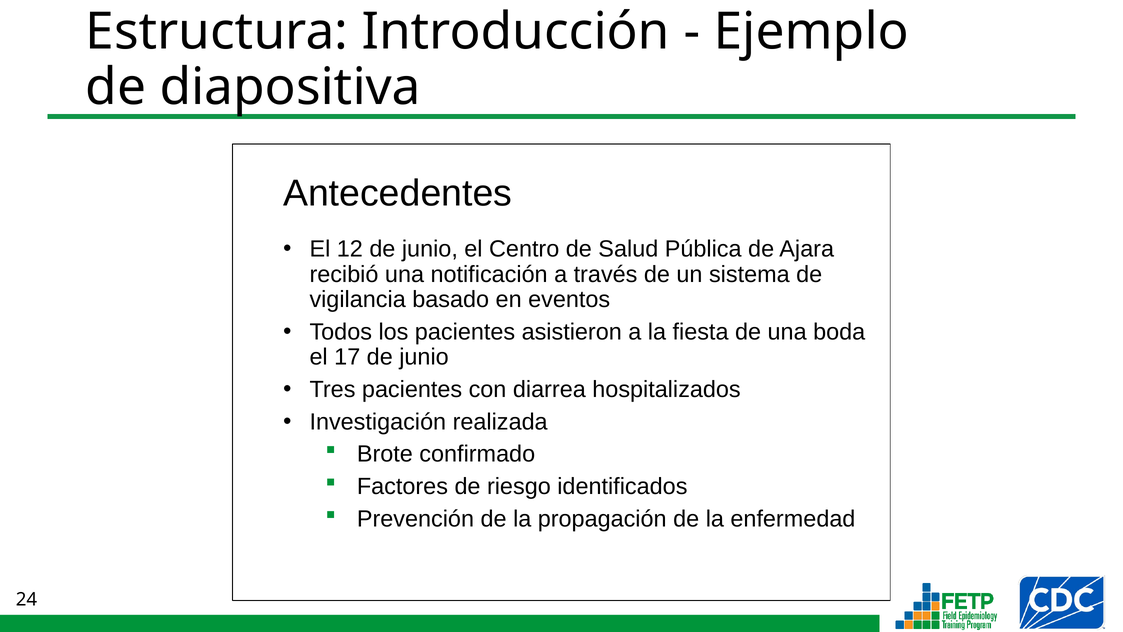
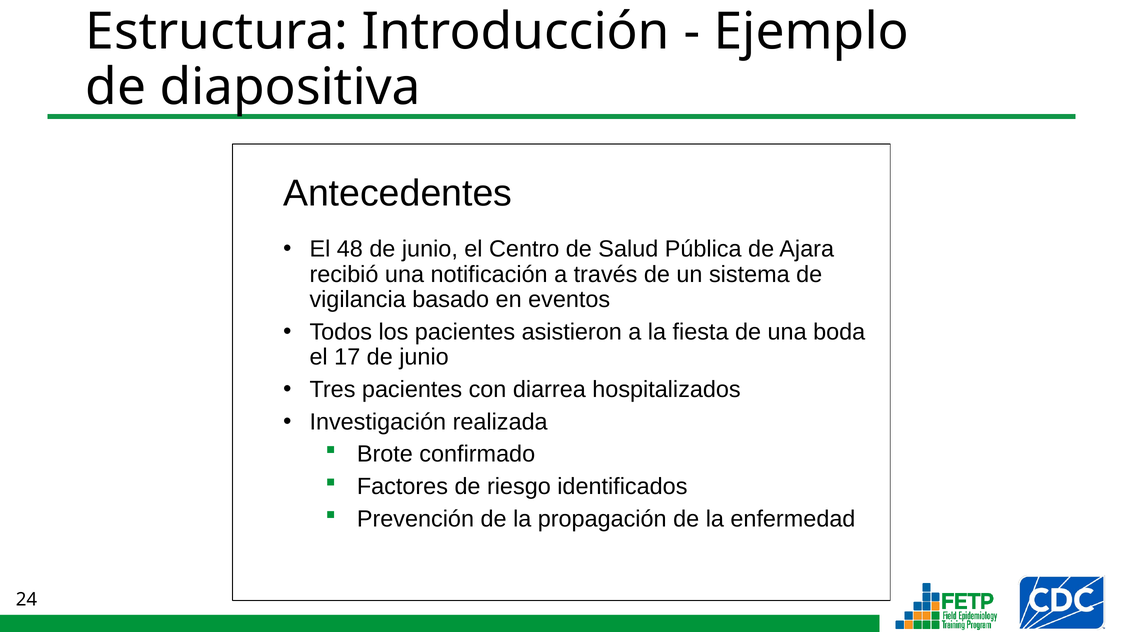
12: 12 -> 48 (350, 249)
